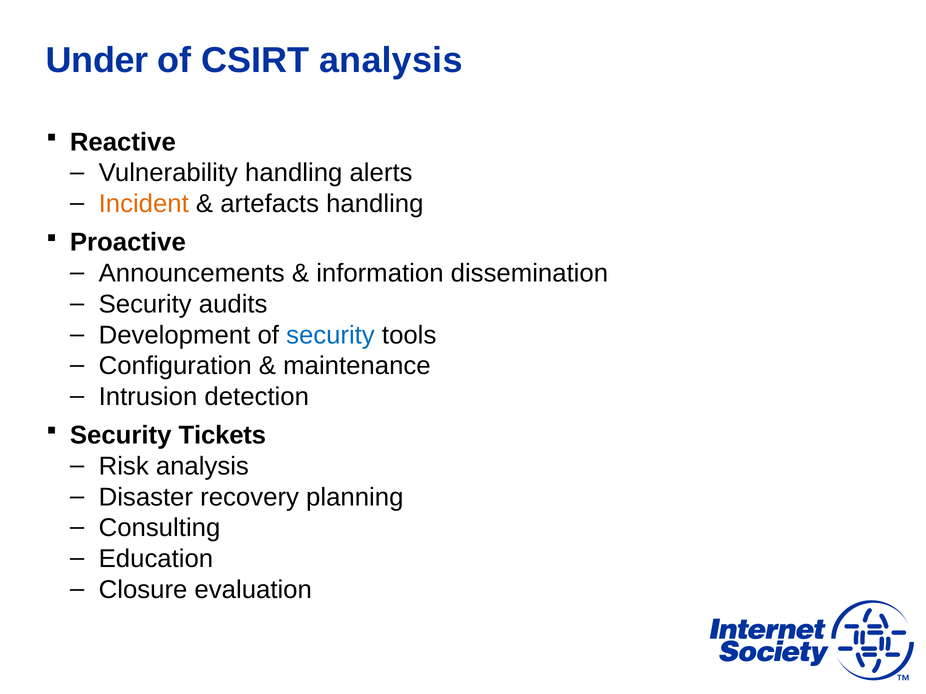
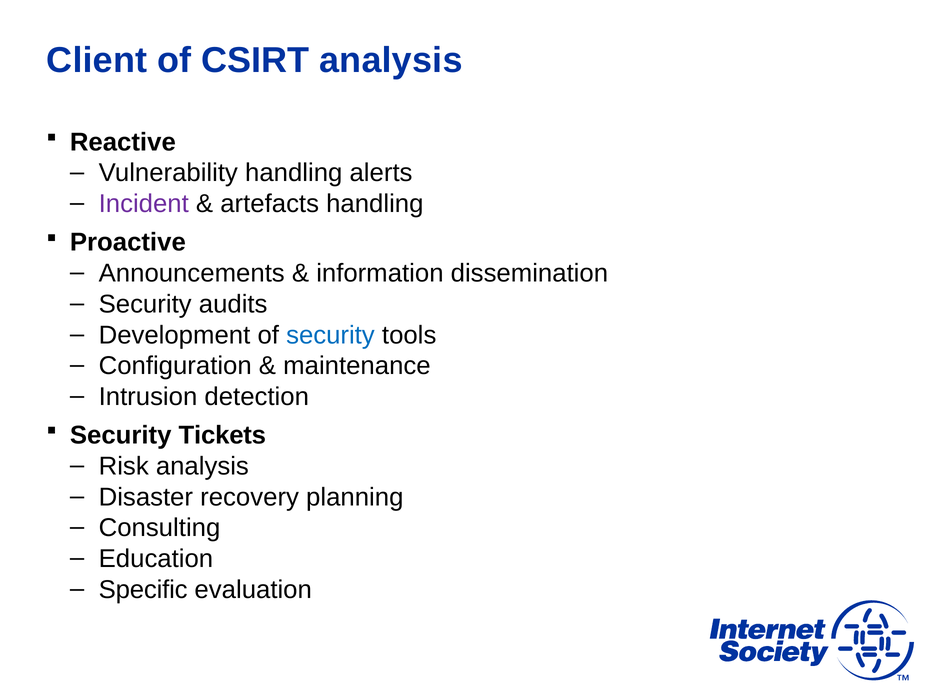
Under: Under -> Client (97, 61)
Incident colour: orange -> purple (144, 204)
Closure: Closure -> Specific (143, 590)
